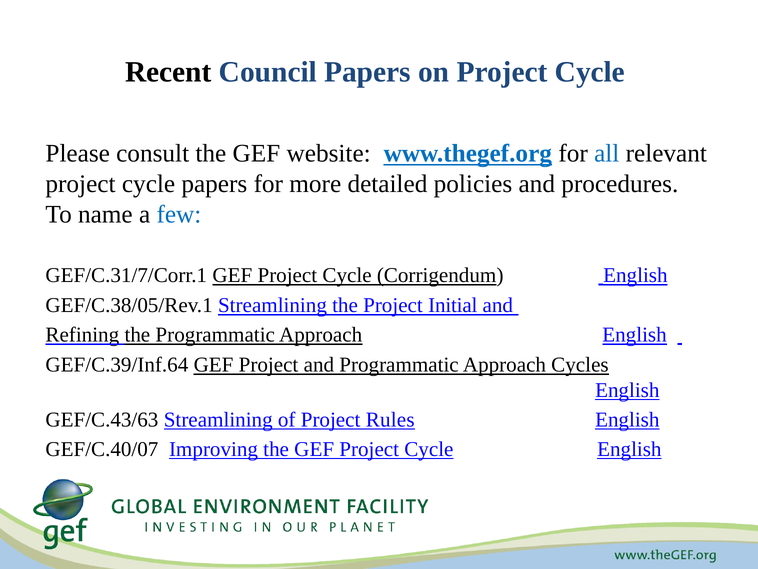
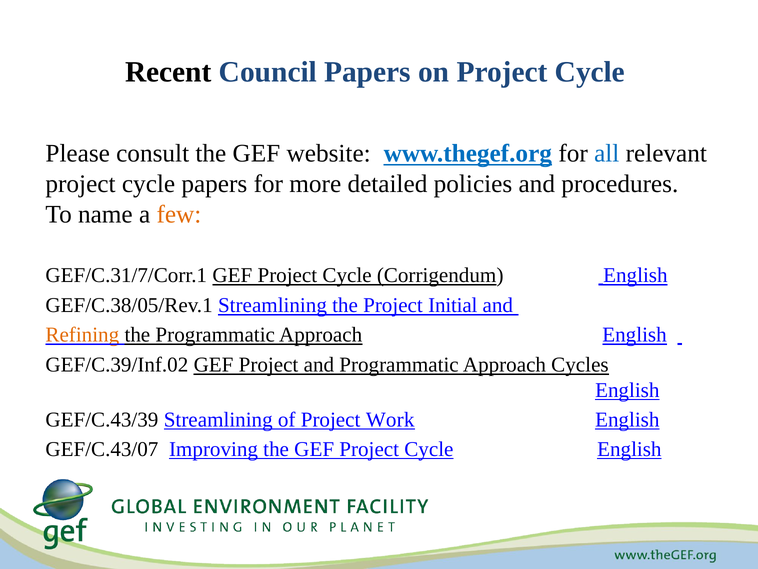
few colour: blue -> orange (179, 214)
Refining colour: black -> orange (82, 335)
GEF/C.39/Inf.64: GEF/C.39/Inf.64 -> GEF/C.39/Inf.02 (117, 365)
GEF/C.43/63: GEF/C.43/63 -> GEF/C.43/39 (102, 419)
Rules: Rules -> Work (390, 419)
GEF/C.40/07: GEF/C.40/07 -> GEF/C.43/07 (102, 449)
